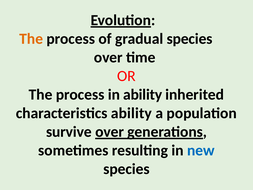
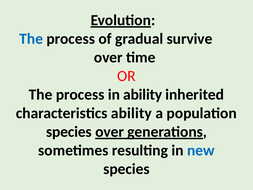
The colour: orange -> blue (31, 39)
gradual species: species -> survive (190, 39)
survive: survive -> species (69, 132)
